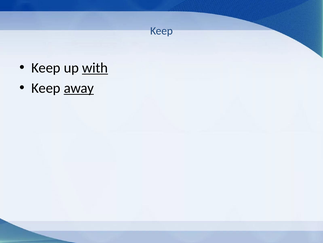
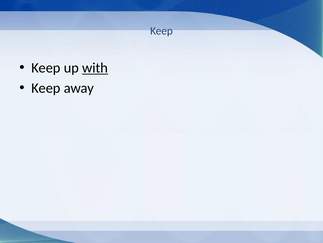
away underline: present -> none (79, 88)
